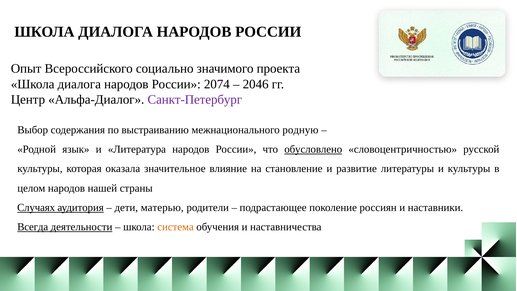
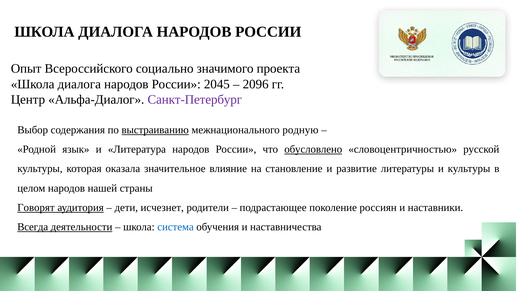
2074: 2074 -> 2045 (217, 84)
2046: 2046 -> 2096 (256, 84)
выстраиванию underline: none -> present (155, 130)
Случаях: Случаях -> Говорят (36, 207)
матерью: матерью -> исчезнет (162, 207)
система colour: orange -> blue (176, 227)
